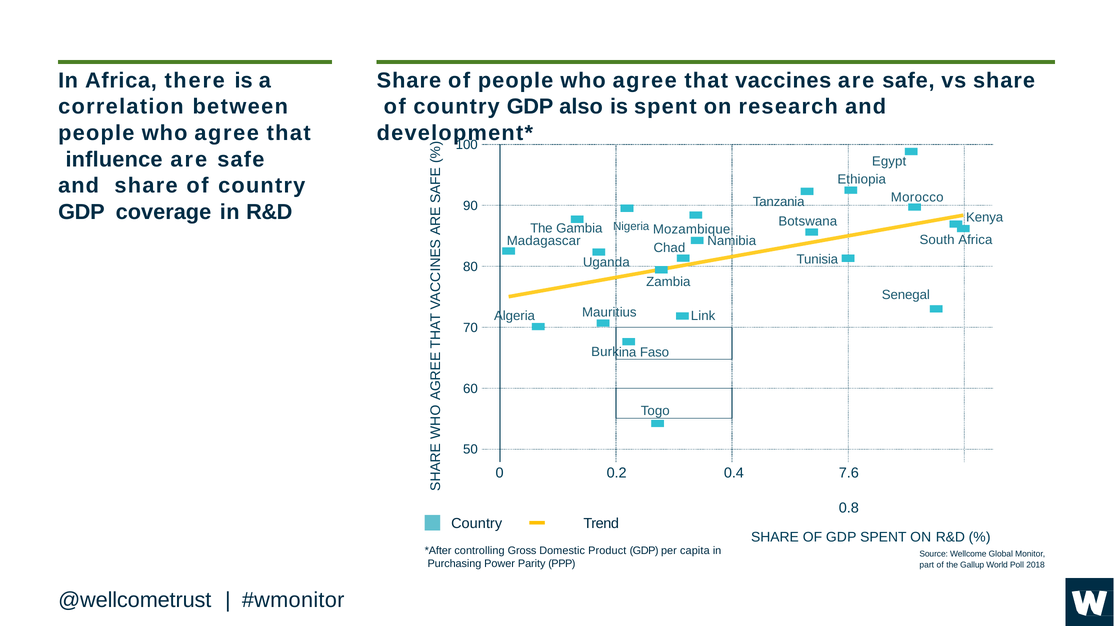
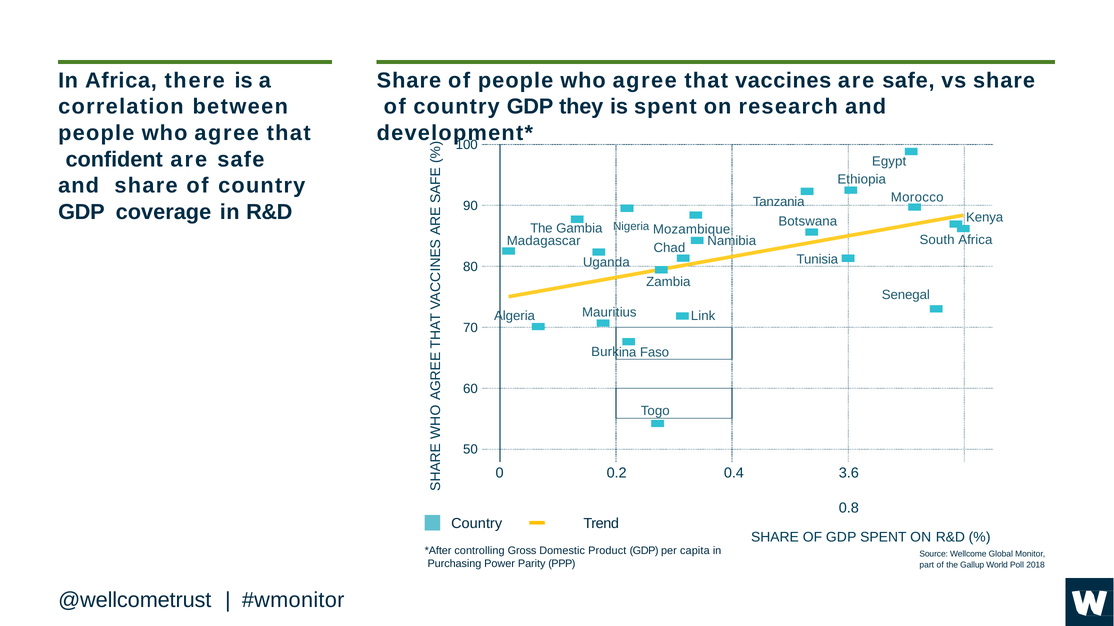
also: also -> they (581, 107)
influence: influence -> confident (114, 160)
7.6: 7.6 -> 3.6 (849, 473)
